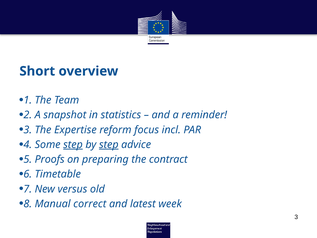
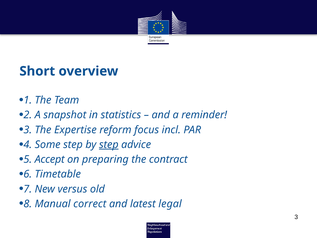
step underline: present -> none (73, 144)
Proofs: Proofs -> Accept (50, 159)
week: week -> legal (170, 204)
